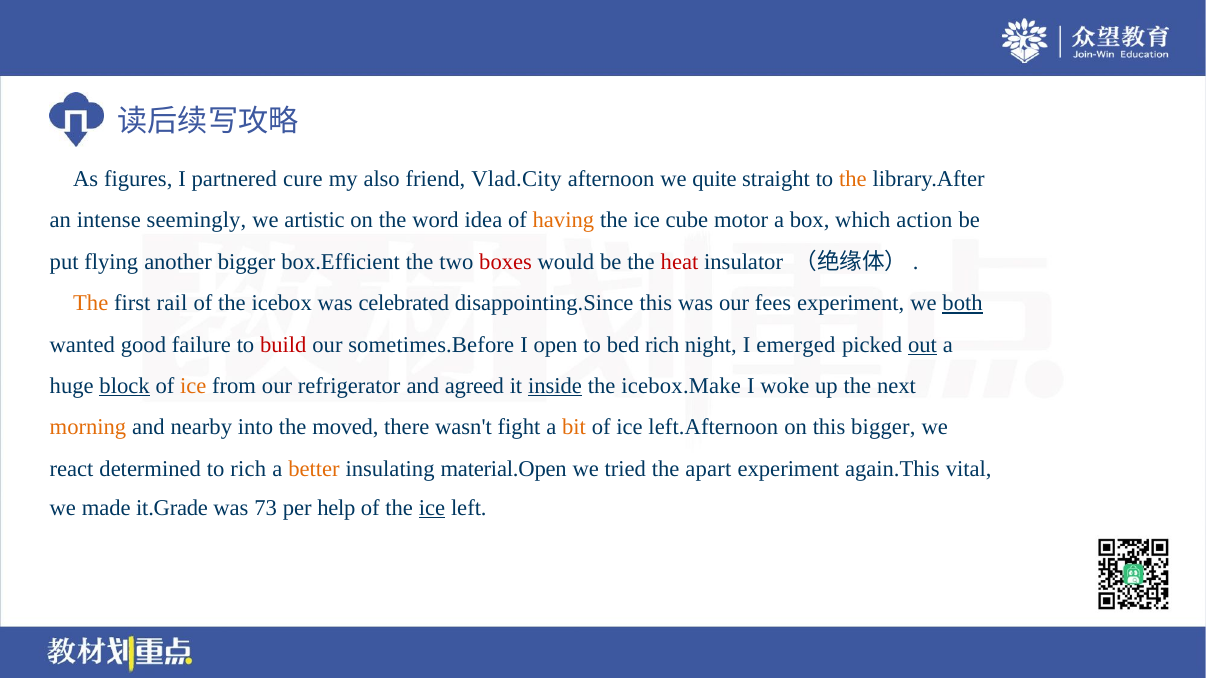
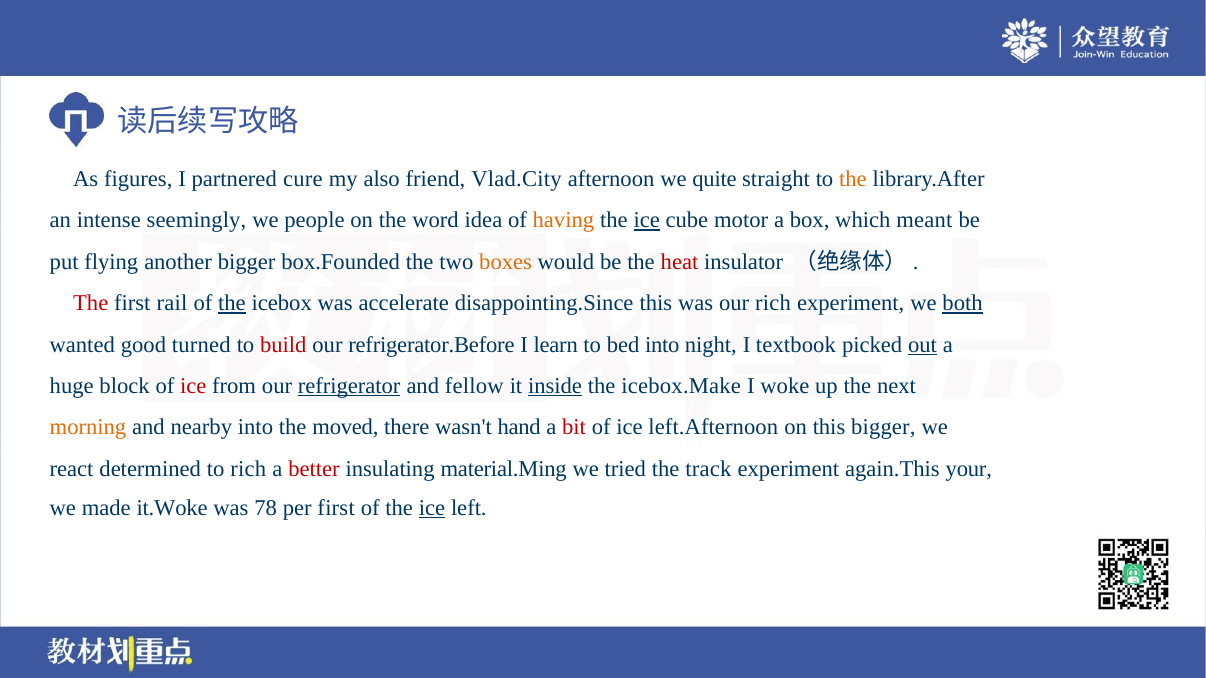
artistic: artistic -> people (314, 220)
ice underline: none -> present (647, 220)
action: action -> meant (924, 220)
box.Efficient: box.Efficient -> box.Founded (341, 262)
boxes colour: red -> orange (506, 262)
The colour: orange -> red (91, 303)
the underline: none -> present (232, 303)
celebrated: celebrated -> accelerate (404, 303)
our fees: fees -> rich (773, 303)
failure: failure -> turned (201, 345)
sometimes.Before: sometimes.Before -> refrigerator.Before (431, 345)
open: open -> learn (556, 345)
bed rich: rich -> into (662, 345)
emerged: emerged -> textbook (796, 345)
block underline: present -> none (125, 386)
ice colour: orange -> red (193, 386)
refrigerator underline: none -> present (349, 386)
agreed: agreed -> fellow (474, 386)
fight: fight -> hand (519, 428)
bit colour: orange -> red (574, 428)
better colour: orange -> red (314, 469)
material.Open: material.Open -> material.Ming (504, 469)
apart: apart -> track (708, 469)
vital: vital -> your (969, 469)
it.Grade: it.Grade -> it.Woke (172, 508)
73: 73 -> 78 (266, 508)
per help: help -> first (336, 508)
